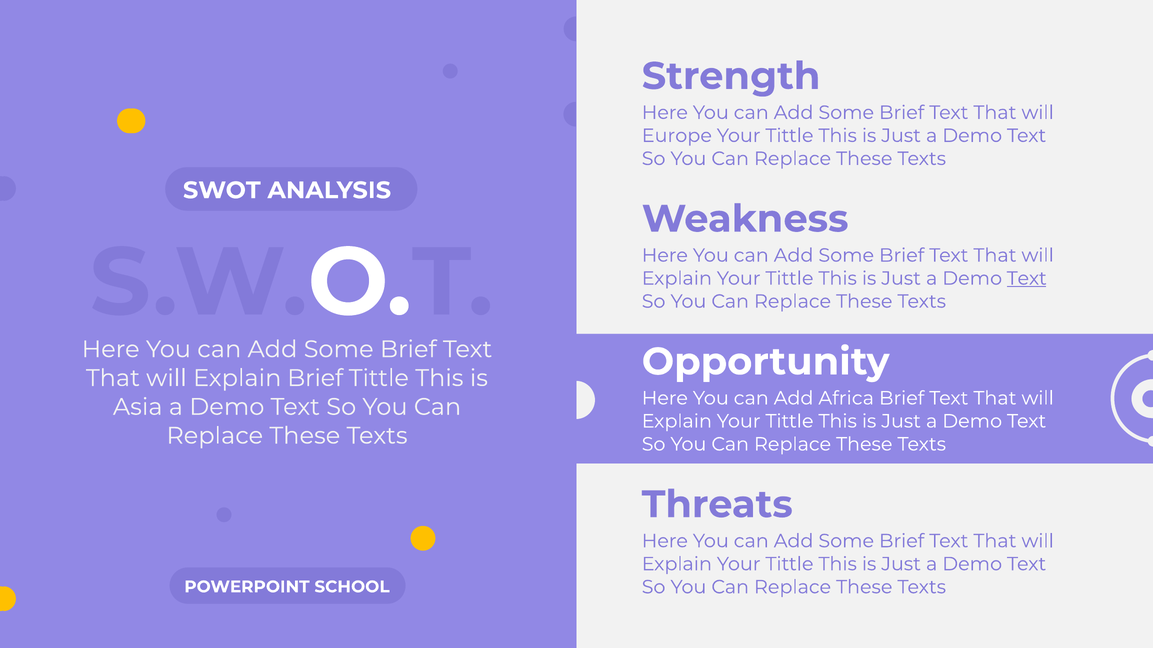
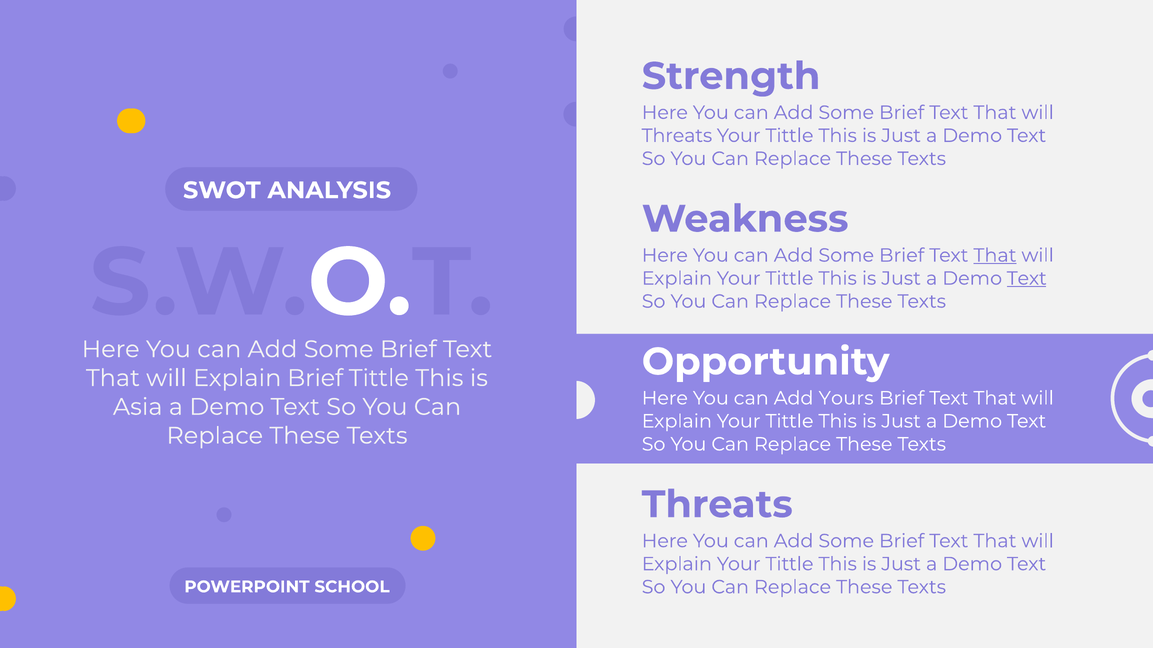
Europe: Europe -> Threats (677, 136)
That underline: none -> present (995, 256)
Africa: Africa -> Yours (846, 398)
